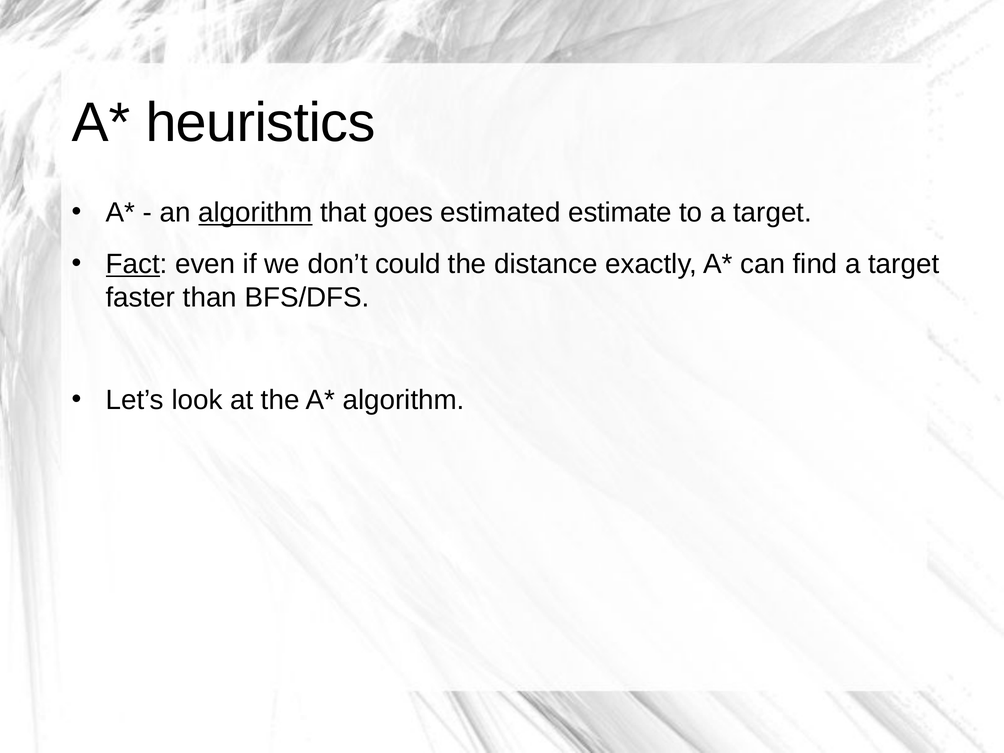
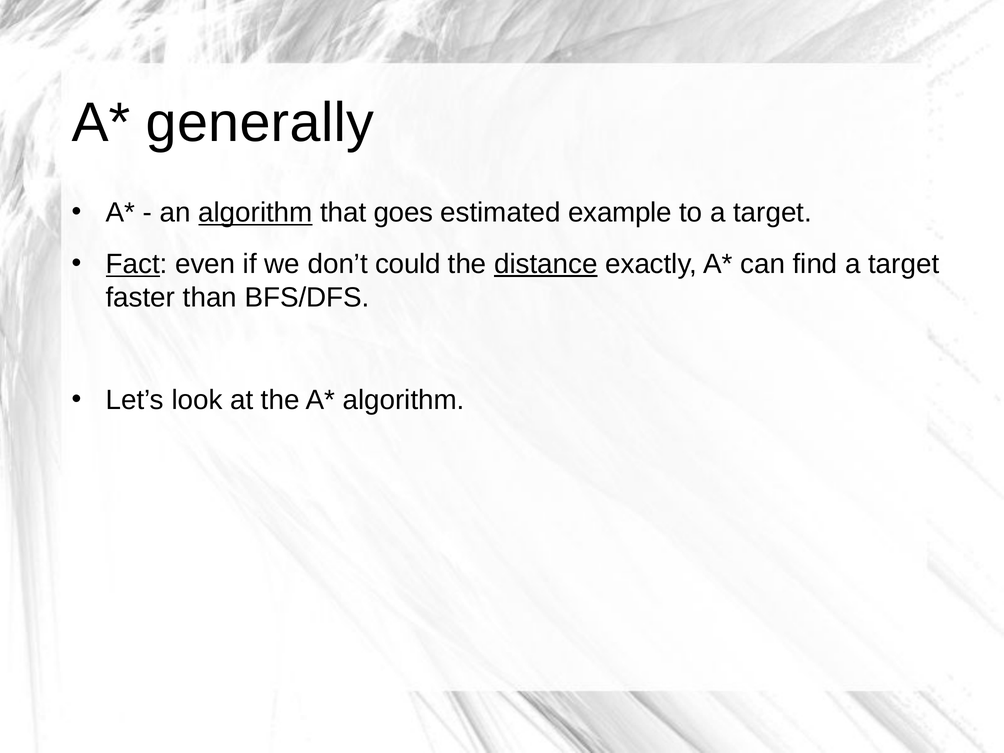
heuristics: heuristics -> generally (260, 123)
estimate: estimate -> example (620, 213)
distance underline: none -> present (546, 264)
